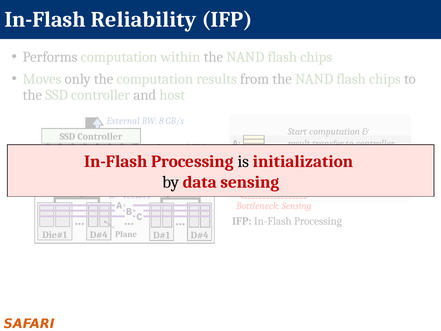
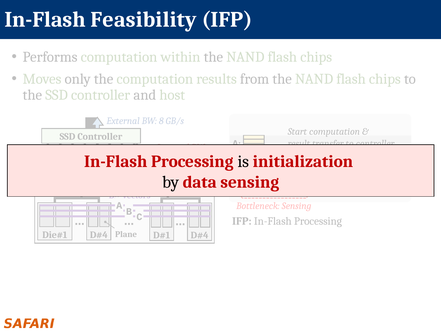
Reliability: Reliability -> Feasibility (144, 19)
